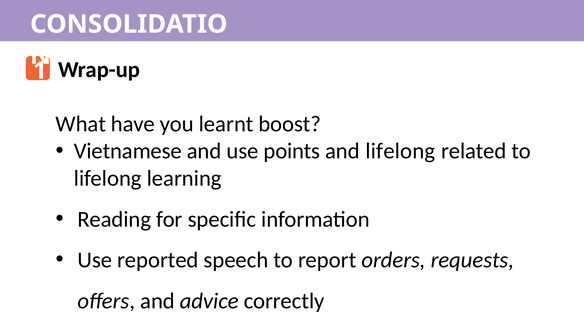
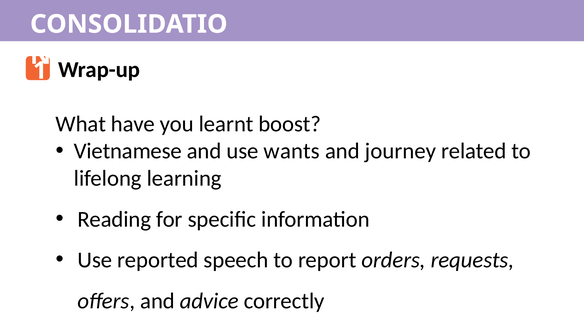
points: points -> wants (292, 151)
and lifelong: lifelong -> journey (400, 151)
